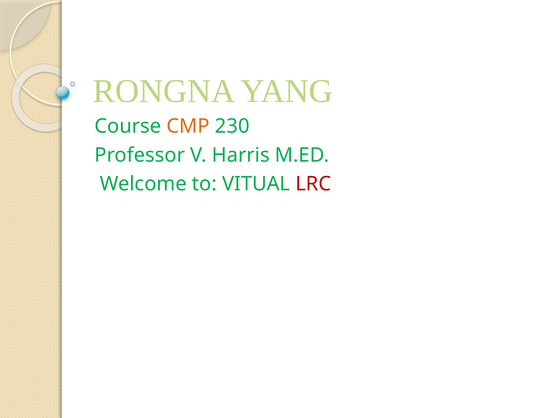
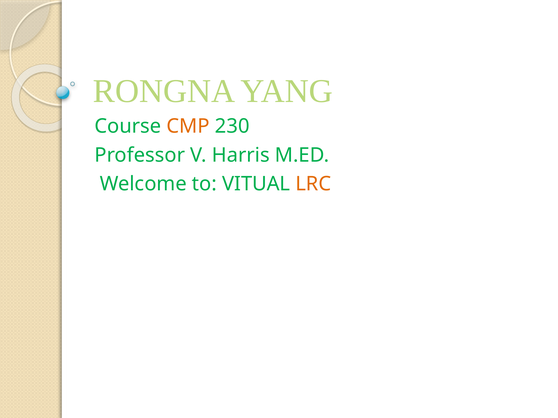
LRC colour: red -> orange (313, 184)
